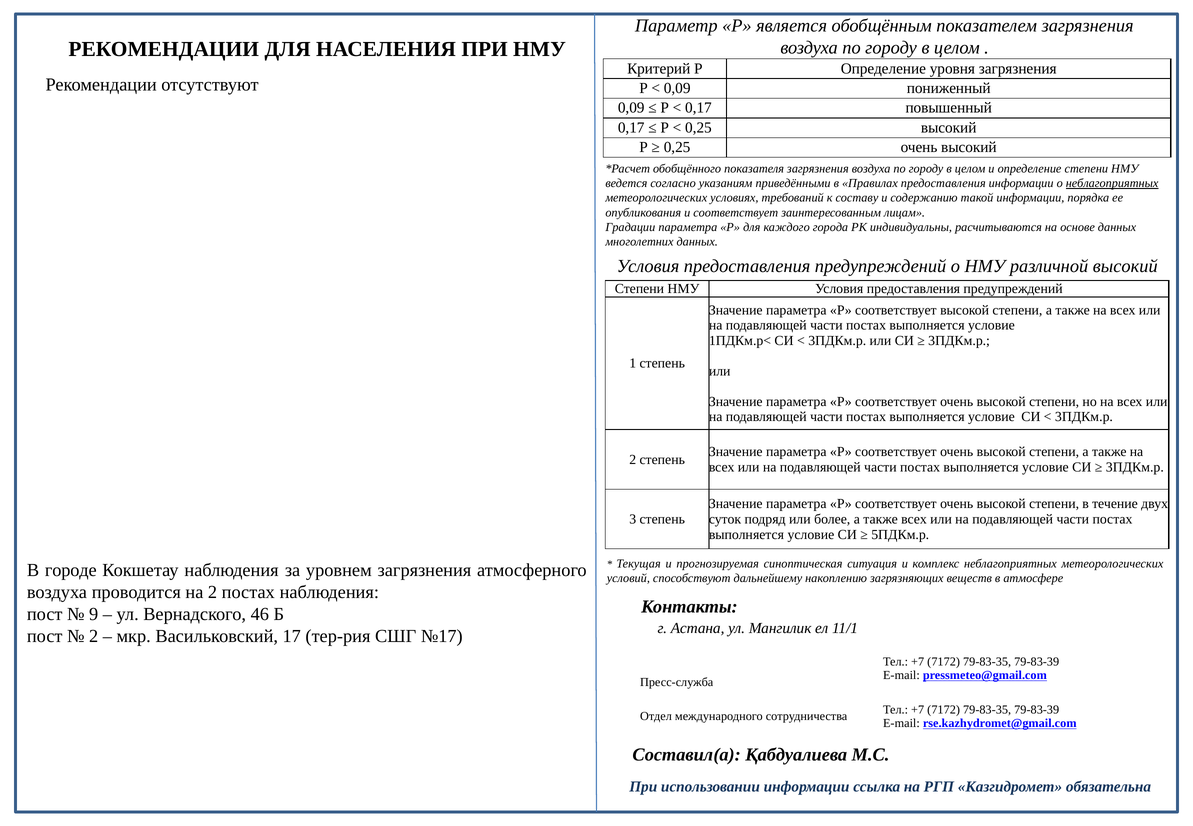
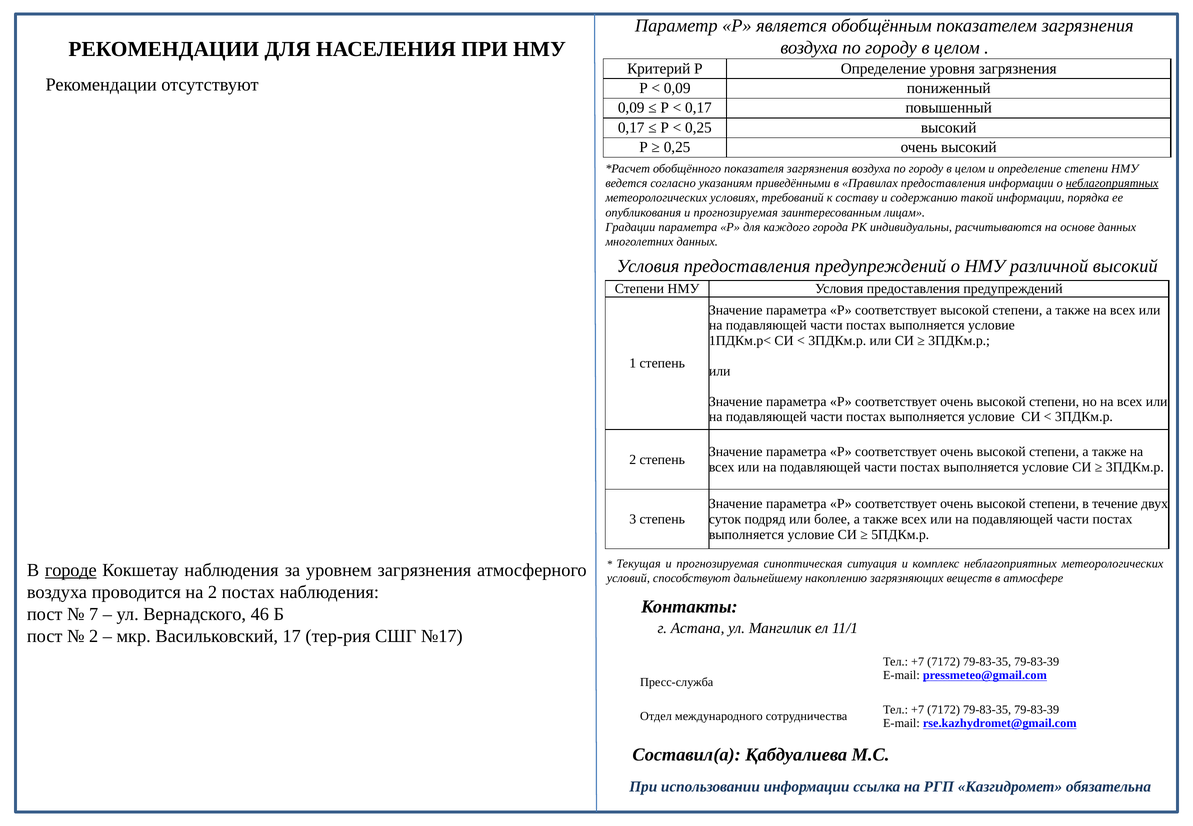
опубликования и соответствует: соответствует -> прогнозируемая (736, 212)
городе underline: none -> present (71, 570)
9: 9 -> 7 (94, 614)
